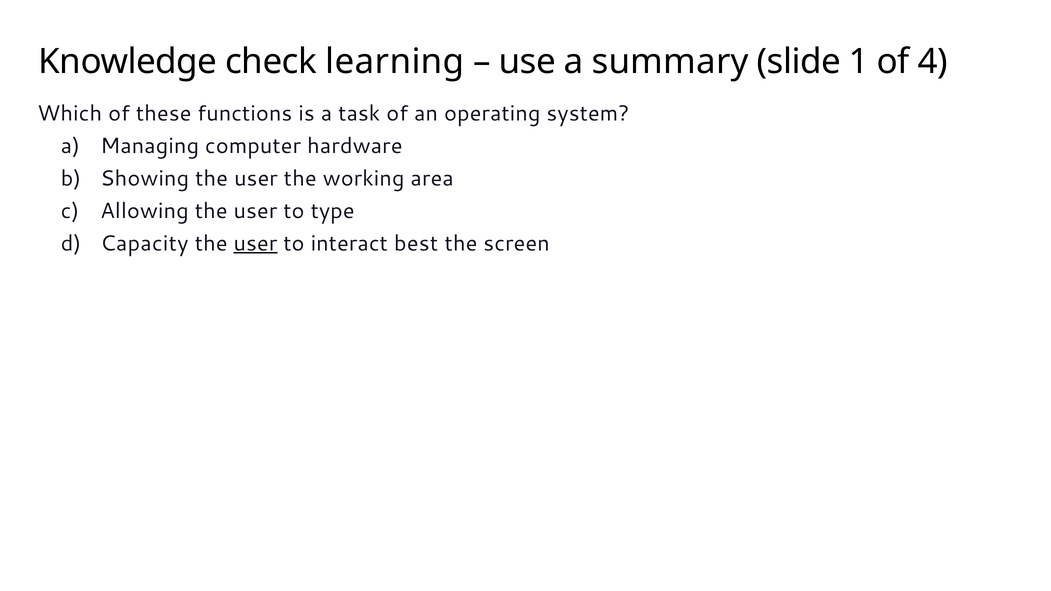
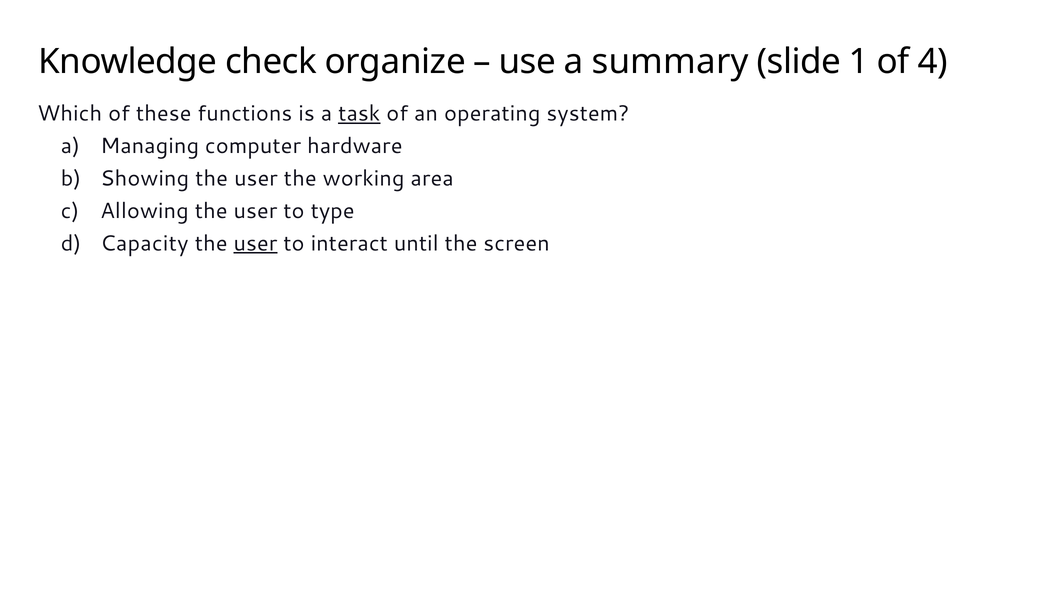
learning: learning -> organize (395, 62)
task underline: none -> present (359, 114)
best: best -> until (416, 243)
